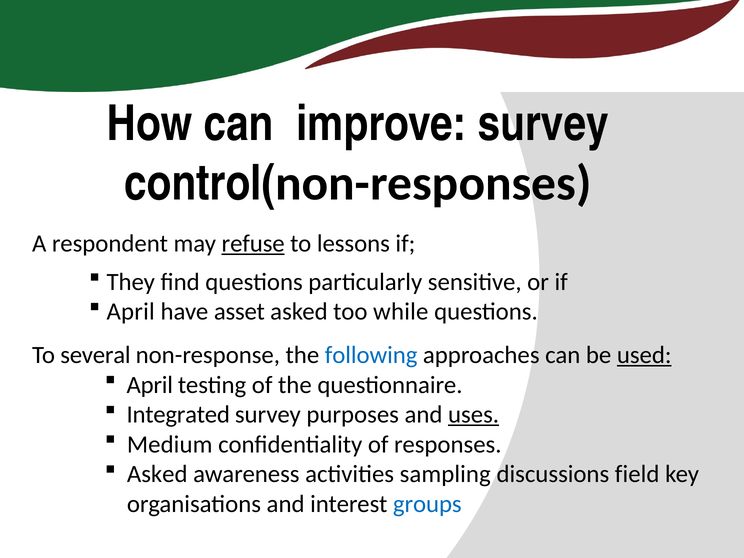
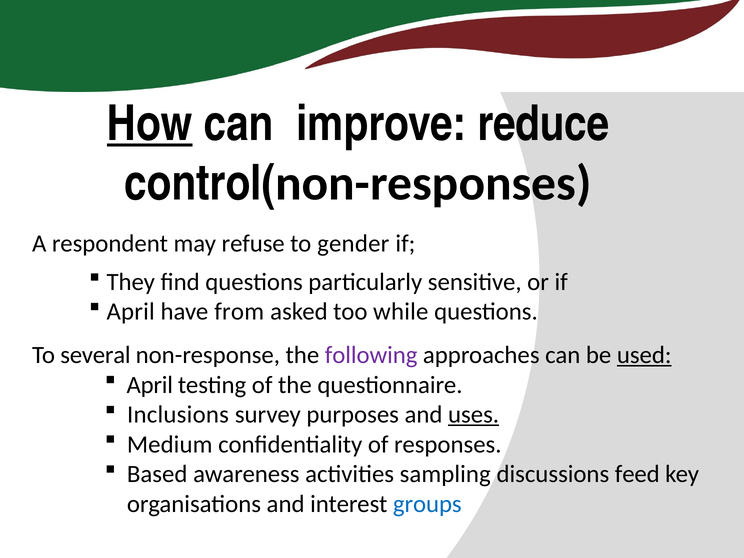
How underline: none -> present (150, 124)
improve survey: survey -> reduce (543, 124)
refuse underline: present -> none (253, 243)
lessons: lessons -> gender (353, 243)
asset: asset -> from (239, 312)
following colour: blue -> purple (371, 355)
Integrated: Integrated -> Inclusions (178, 415)
Asked: Asked -> Based (157, 474)
field: field -> feed (637, 474)
